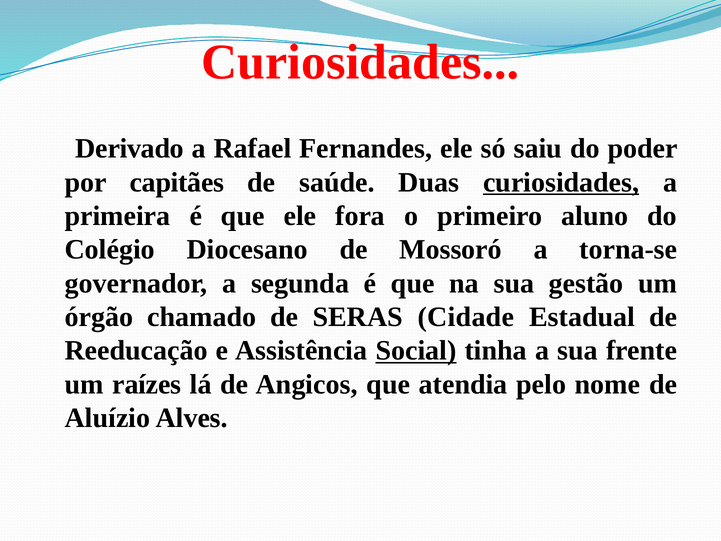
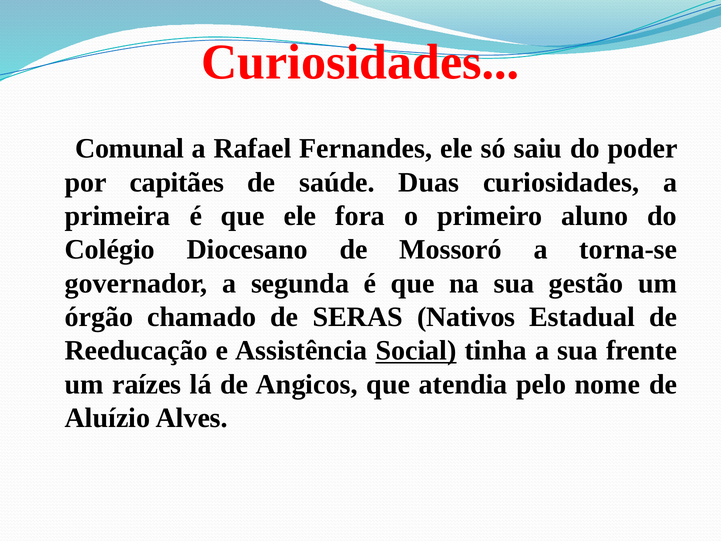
Derivado: Derivado -> Comunal (130, 149)
curiosidades underline: present -> none (561, 182)
Cidade: Cidade -> Nativos (466, 317)
